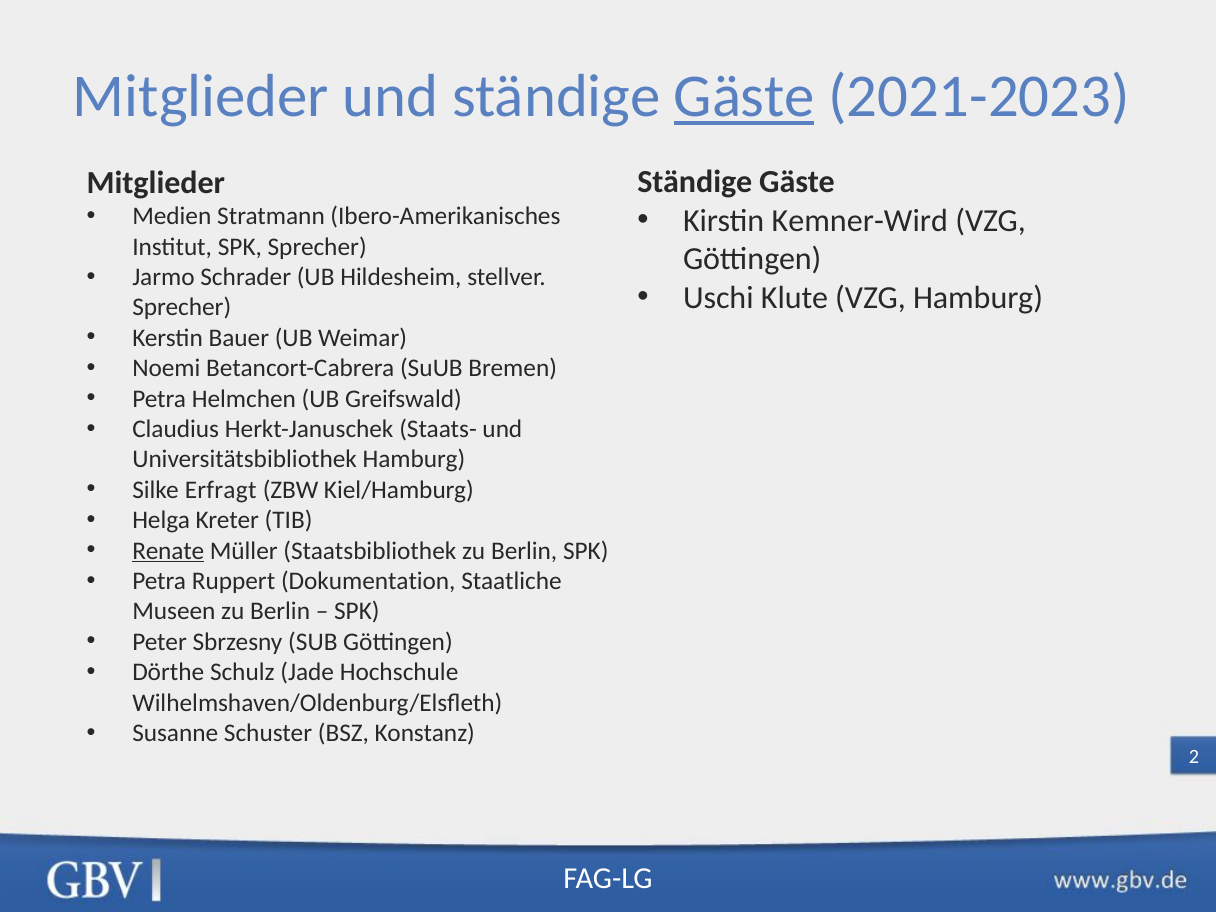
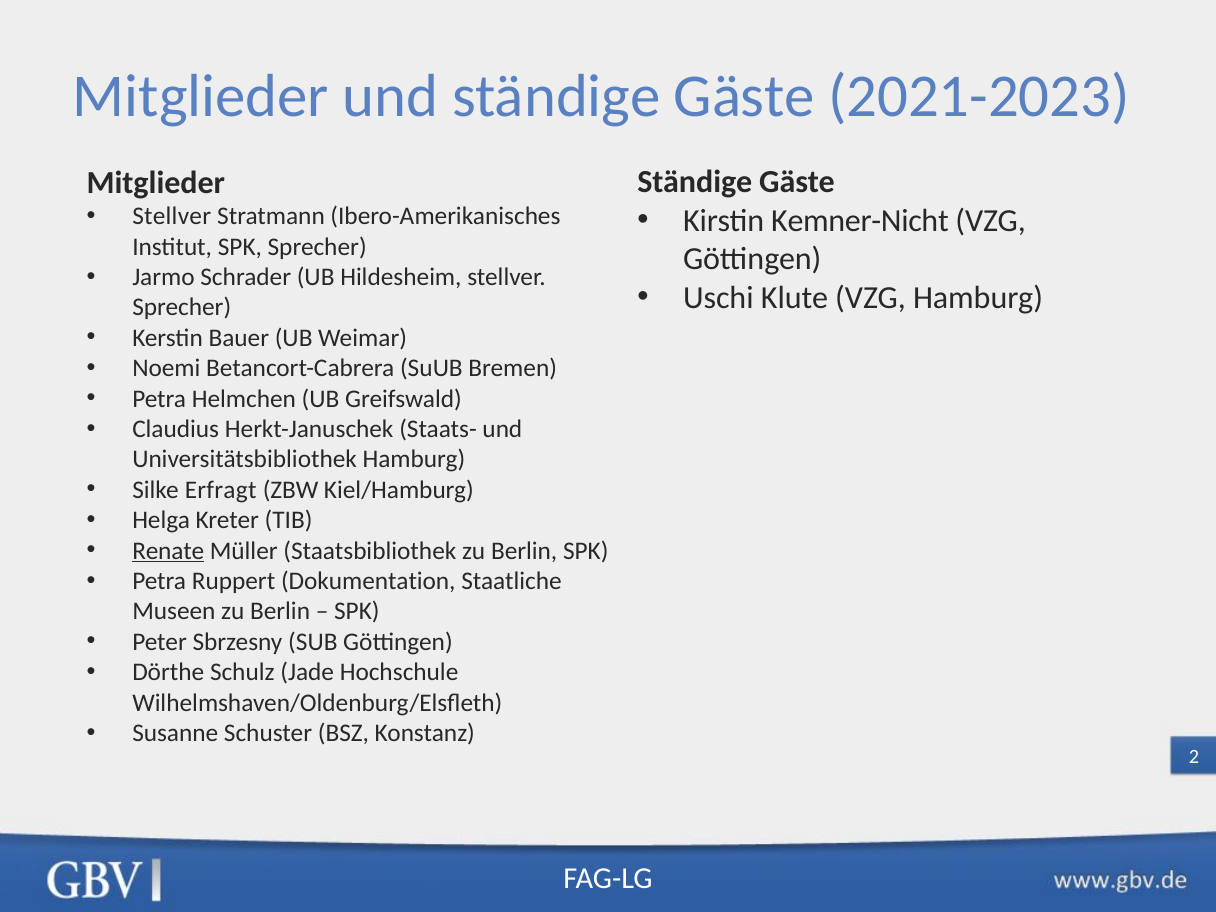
Gäste underline: present -> none (744, 97)
Medien: Medien -> Stellver (172, 216)
Kemner-Wird: Kemner-Wird -> Kemner-Nicht (860, 221)
